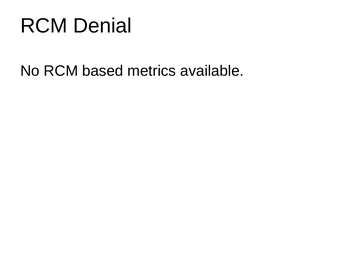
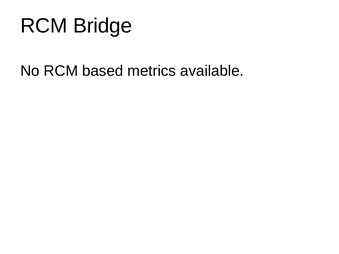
Denial: Denial -> Bridge (103, 26)
